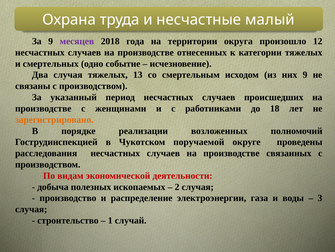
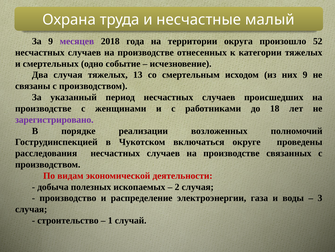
12: 12 -> 52 (318, 41)
зарегистрировано colour: orange -> purple (54, 119)
поручаемой: поручаемой -> включаться (199, 142)
